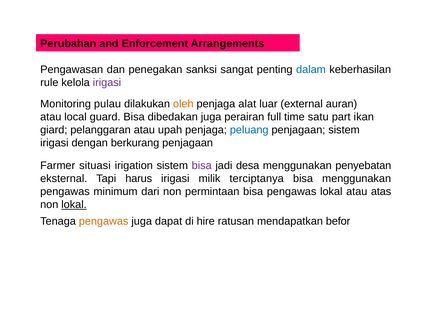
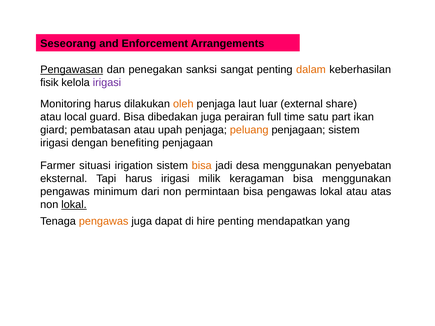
Perubahan: Perubahan -> Seseorang (68, 44)
Pengawasan underline: none -> present (72, 70)
dalam colour: blue -> orange (311, 70)
rule: rule -> fisik (49, 83)
Monitoring pulau: pulau -> harus (108, 104)
alat: alat -> laut (247, 104)
auran: auran -> share (341, 104)
pelanggaran: pelanggaran -> pembatasan (101, 130)
peluang colour: blue -> orange (249, 130)
berkurang: berkurang -> benefiting (135, 143)
bisa colour: purple -> orange (202, 166)
terciptanya: terciptanya -> keragaman (257, 179)
hire ratusan: ratusan -> penting (236, 221)
befor: befor -> yang (338, 221)
